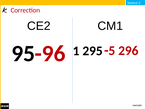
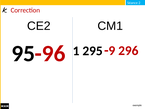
5: 5 -> 9 (112, 50)
